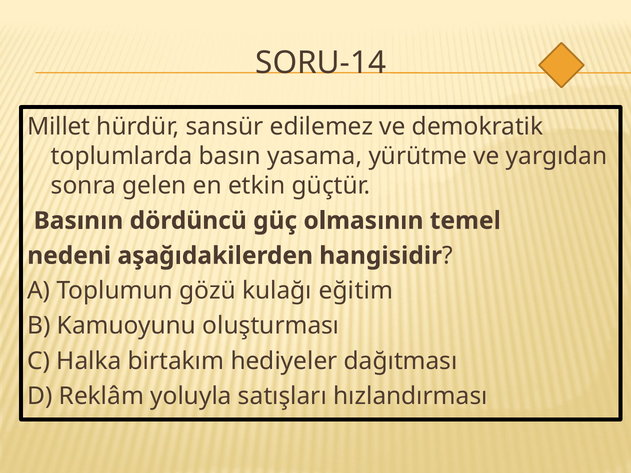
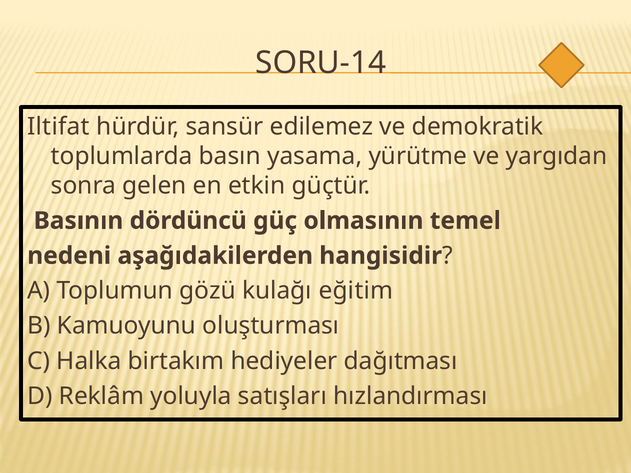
Millet: Millet -> Iltifat (59, 127)
